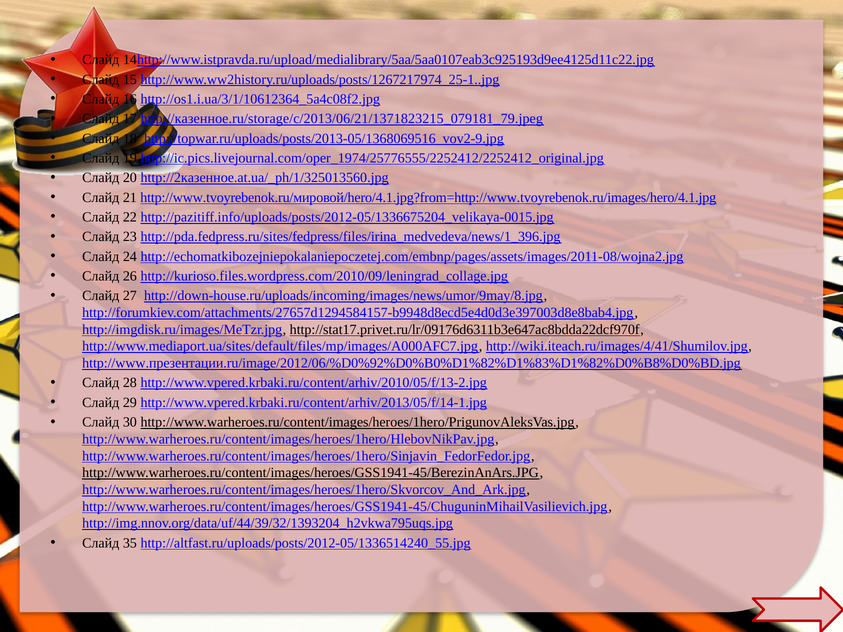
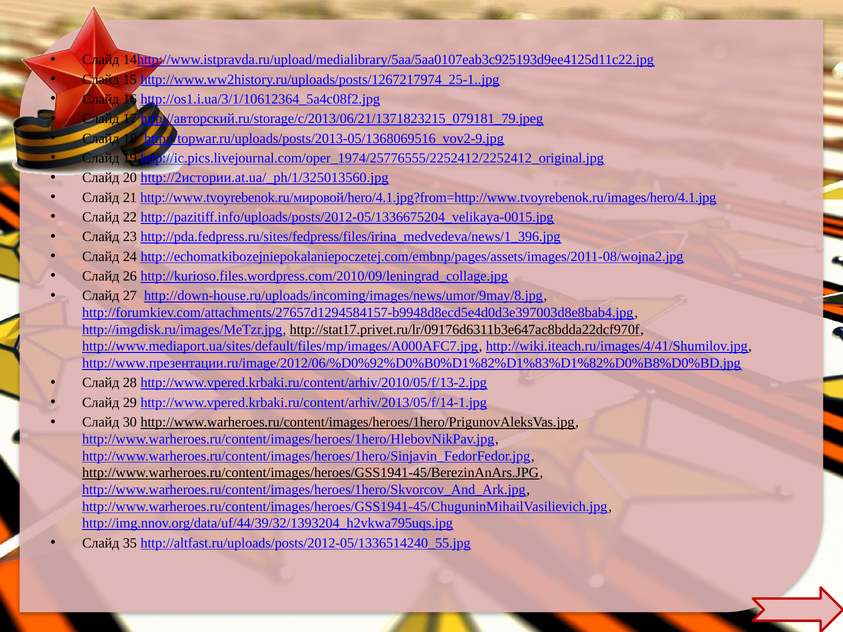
http://казенное.ru/storage/c/2013/06/21/1371823215_079181_79.jpeg: http://казенное.ru/storage/c/2013/06/21/1371823215_079181_79.jpeg -> http://авторский.ru/storage/c/2013/06/21/1371823215_079181_79.jpeg (342, 119)
http://2казенное.at.ua/_ph/1/325013560.jpg: http://2казенное.at.ua/_ph/1/325013560.jpg -> http://2истории.at.ua/_ph/1/325013560.jpg (264, 178)
